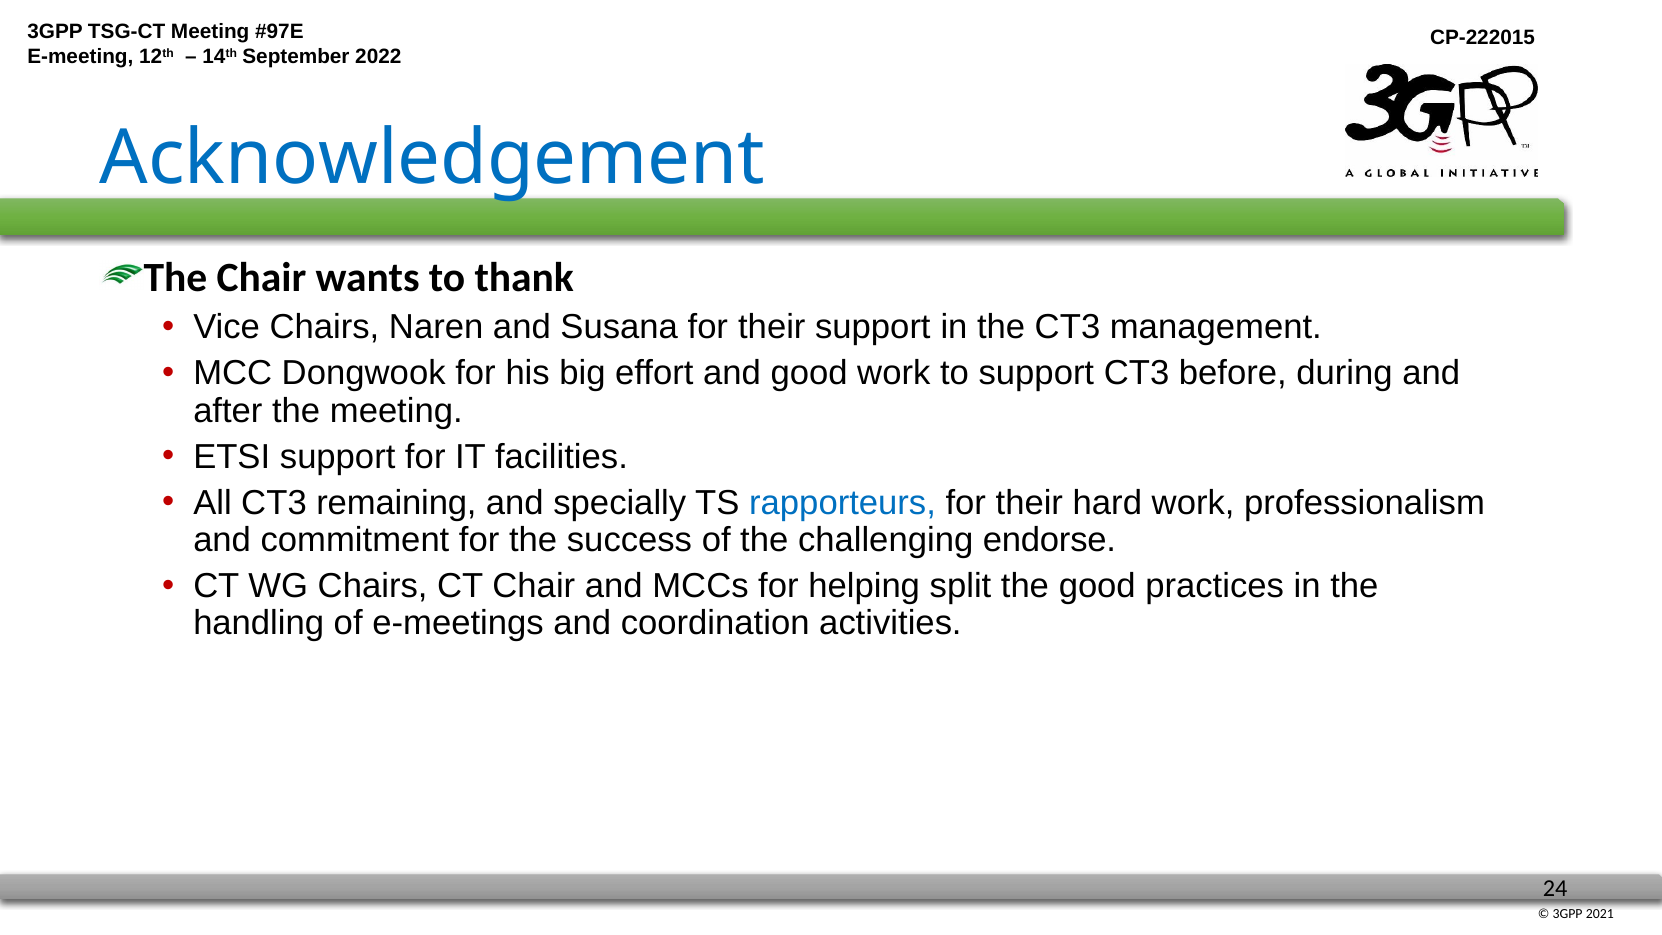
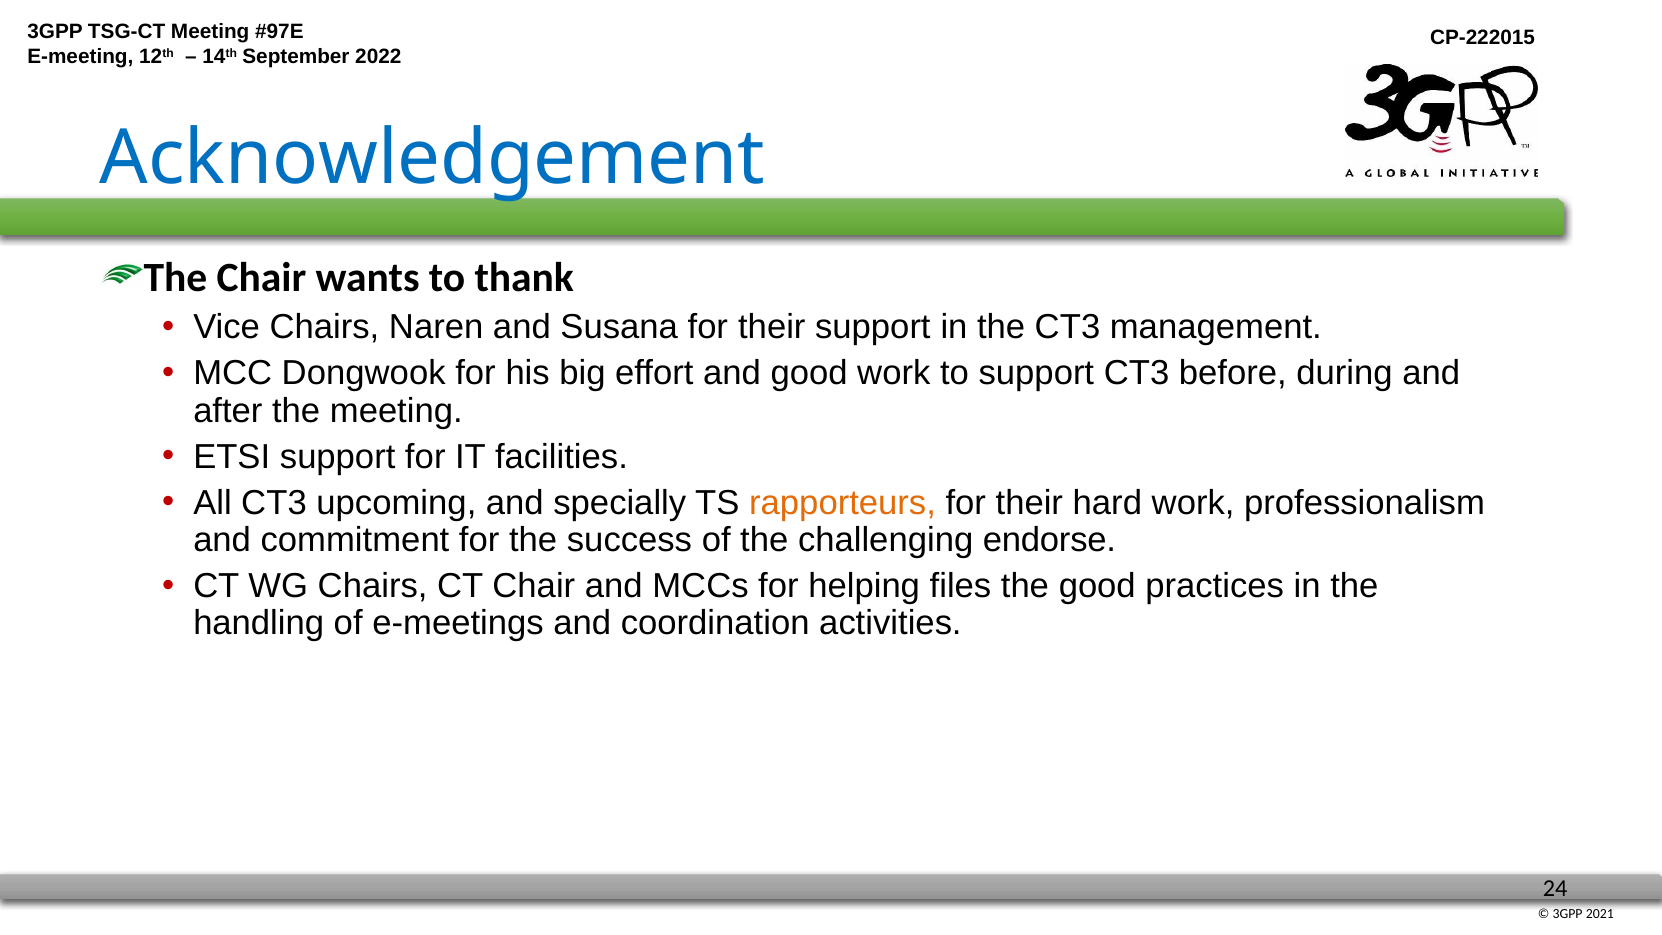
remaining: remaining -> upcoming (396, 503)
rapporteurs colour: blue -> orange (843, 503)
split: split -> files (961, 586)
